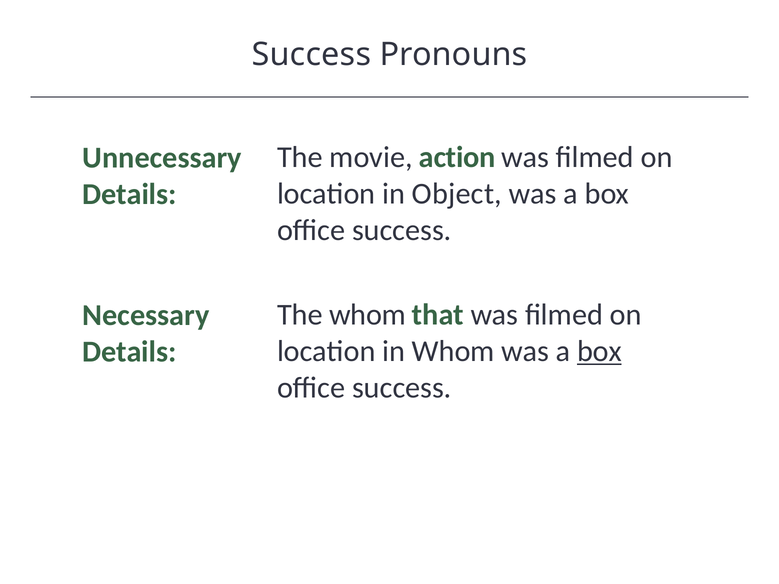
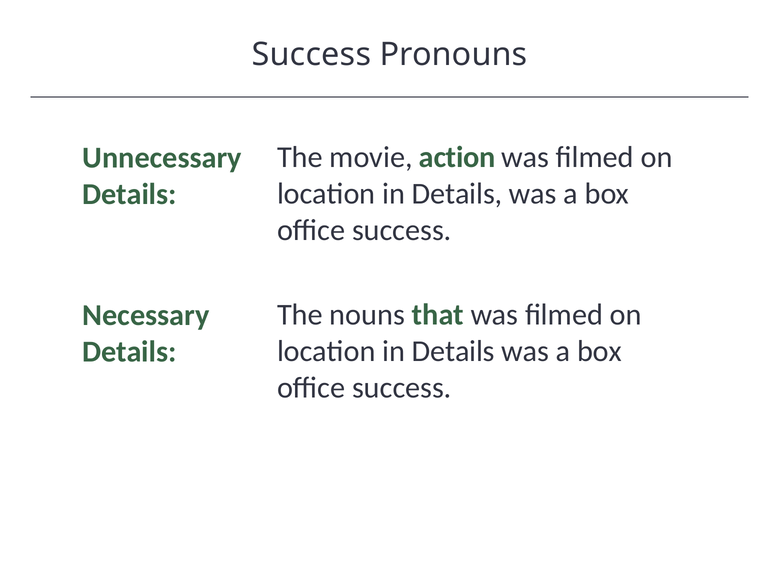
Object: Object -> Details (457, 194)
The whom: whom -> nouns (367, 315)
Whom: Whom -> Details (453, 351)
box underline: present -> none (599, 351)
